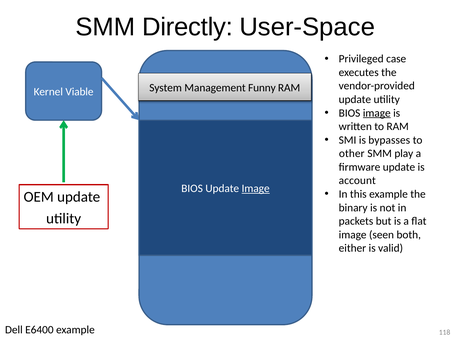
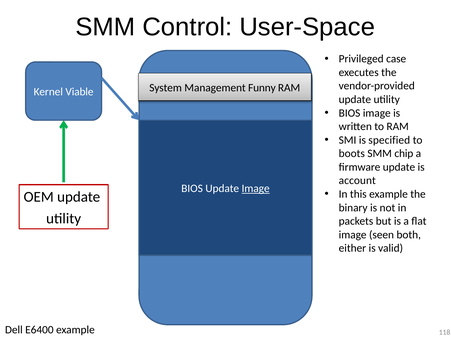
Directly: Directly -> Control (187, 27)
image underline: present -> none (377, 113)
bypasses: bypasses -> specified (389, 140)
other: other -> boots (352, 154)
play: play -> chip (404, 154)
